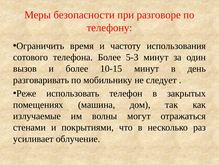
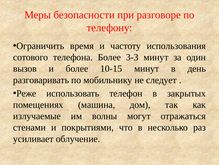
5-3: 5-3 -> 3-3 (132, 57)
